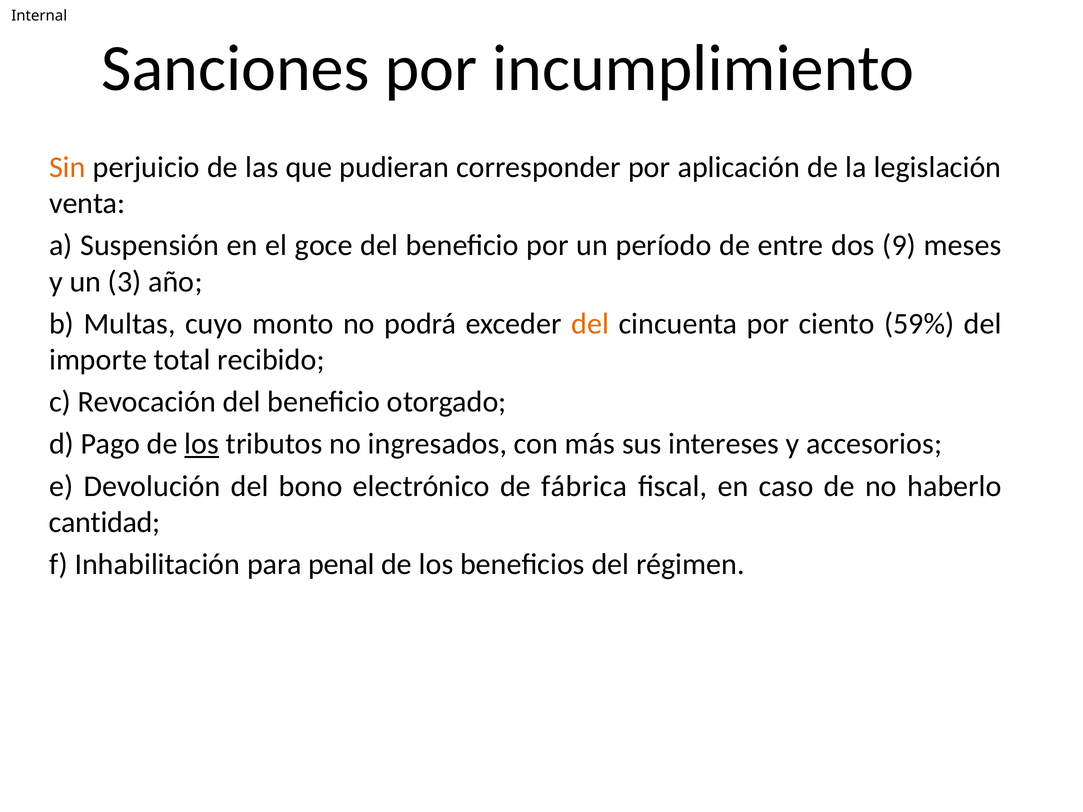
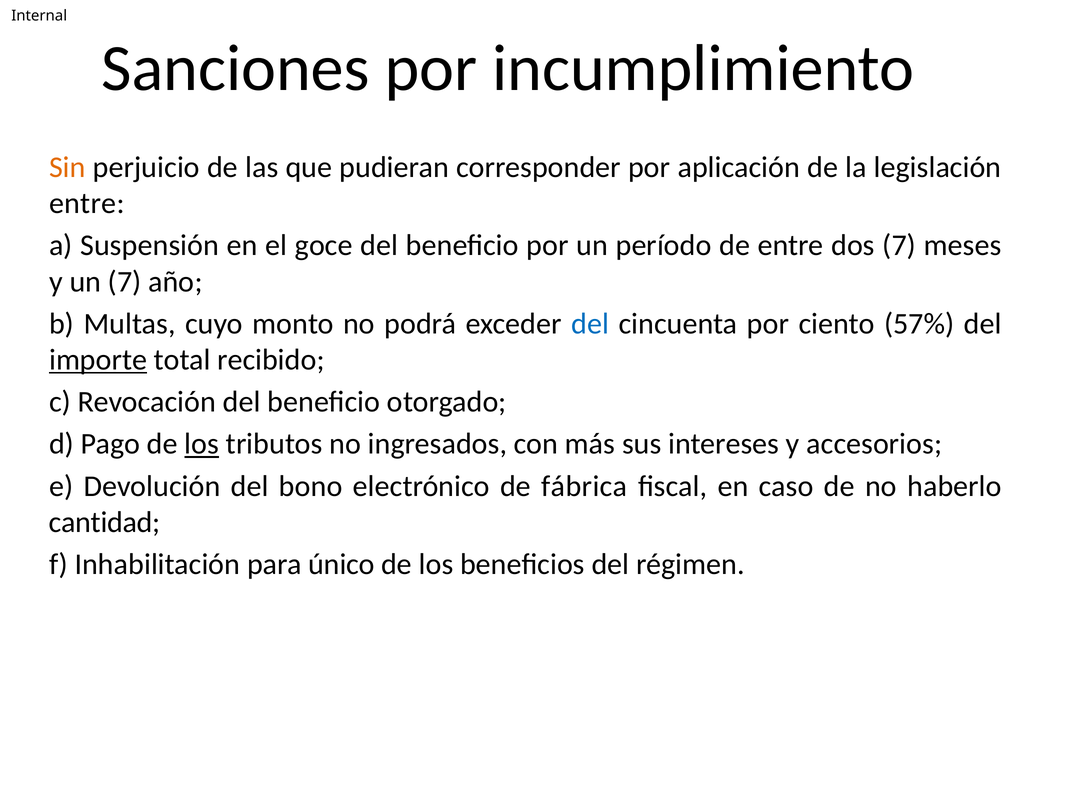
venta: venta -> entre (87, 203)
dos 9: 9 -> 7 (899, 246)
un 3: 3 -> 7 (125, 282)
del colour: orange -> blue (590, 324)
59%: 59% -> 57% (919, 324)
importe underline: none -> present (98, 360)
penal: penal -> único (341, 565)
